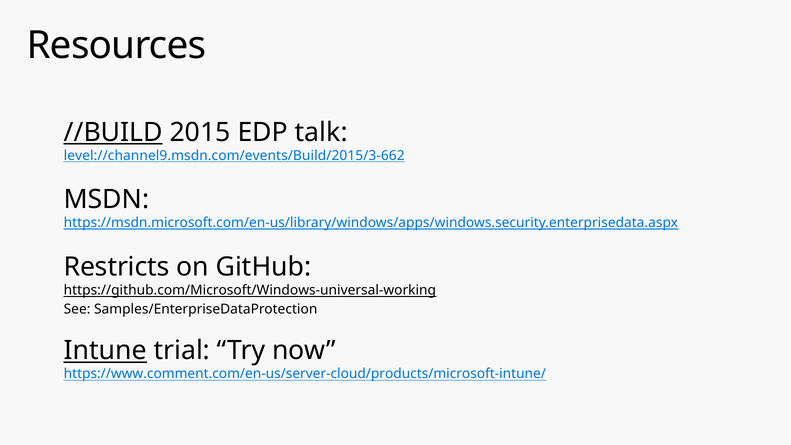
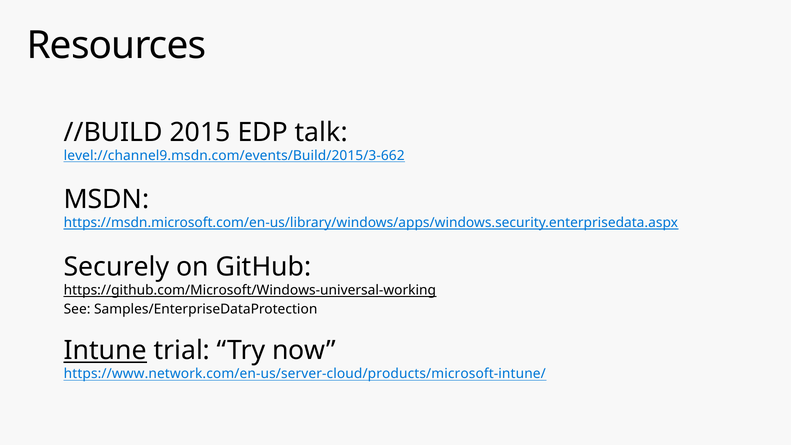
//BUILD underline: present -> none (113, 132)
Restricts: Restricts -> Securely (116, 267)
https://www.comment.com/en-us/server-cloud/products/microsoft-intune/: https://www.comment.com/en-us/server-cloud/products/microsoft-intune/ -> https://www.network.com/en-us/server-cloud/products/microsoft-intune/ (305, 374)
